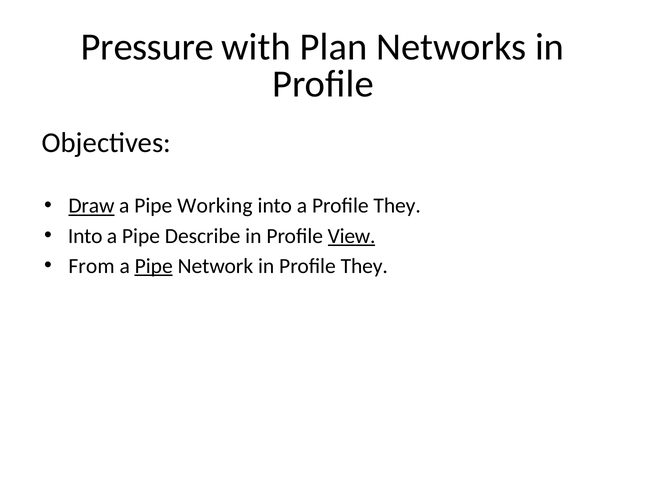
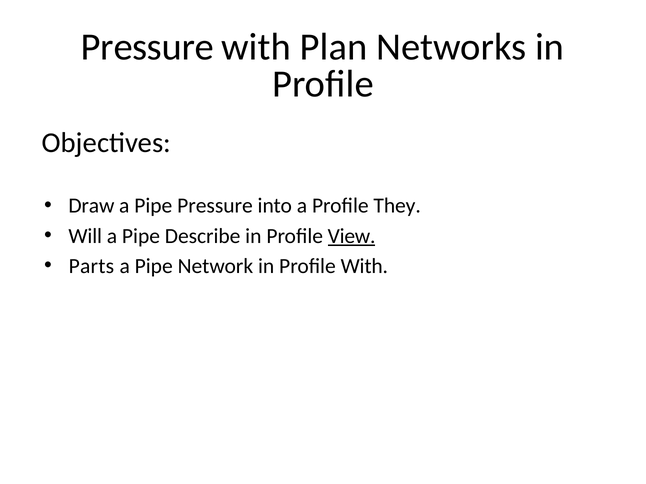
Draw underline: present -> none (91, 206)
Pipe Working: Working -> Pressure (215, 206)
Into: Into -> Will (85, 236)
From: From -> Parts (91, 266)
Pipe underline: present -> none (154, 266)
in Profile They: They -> With (364, 266)
